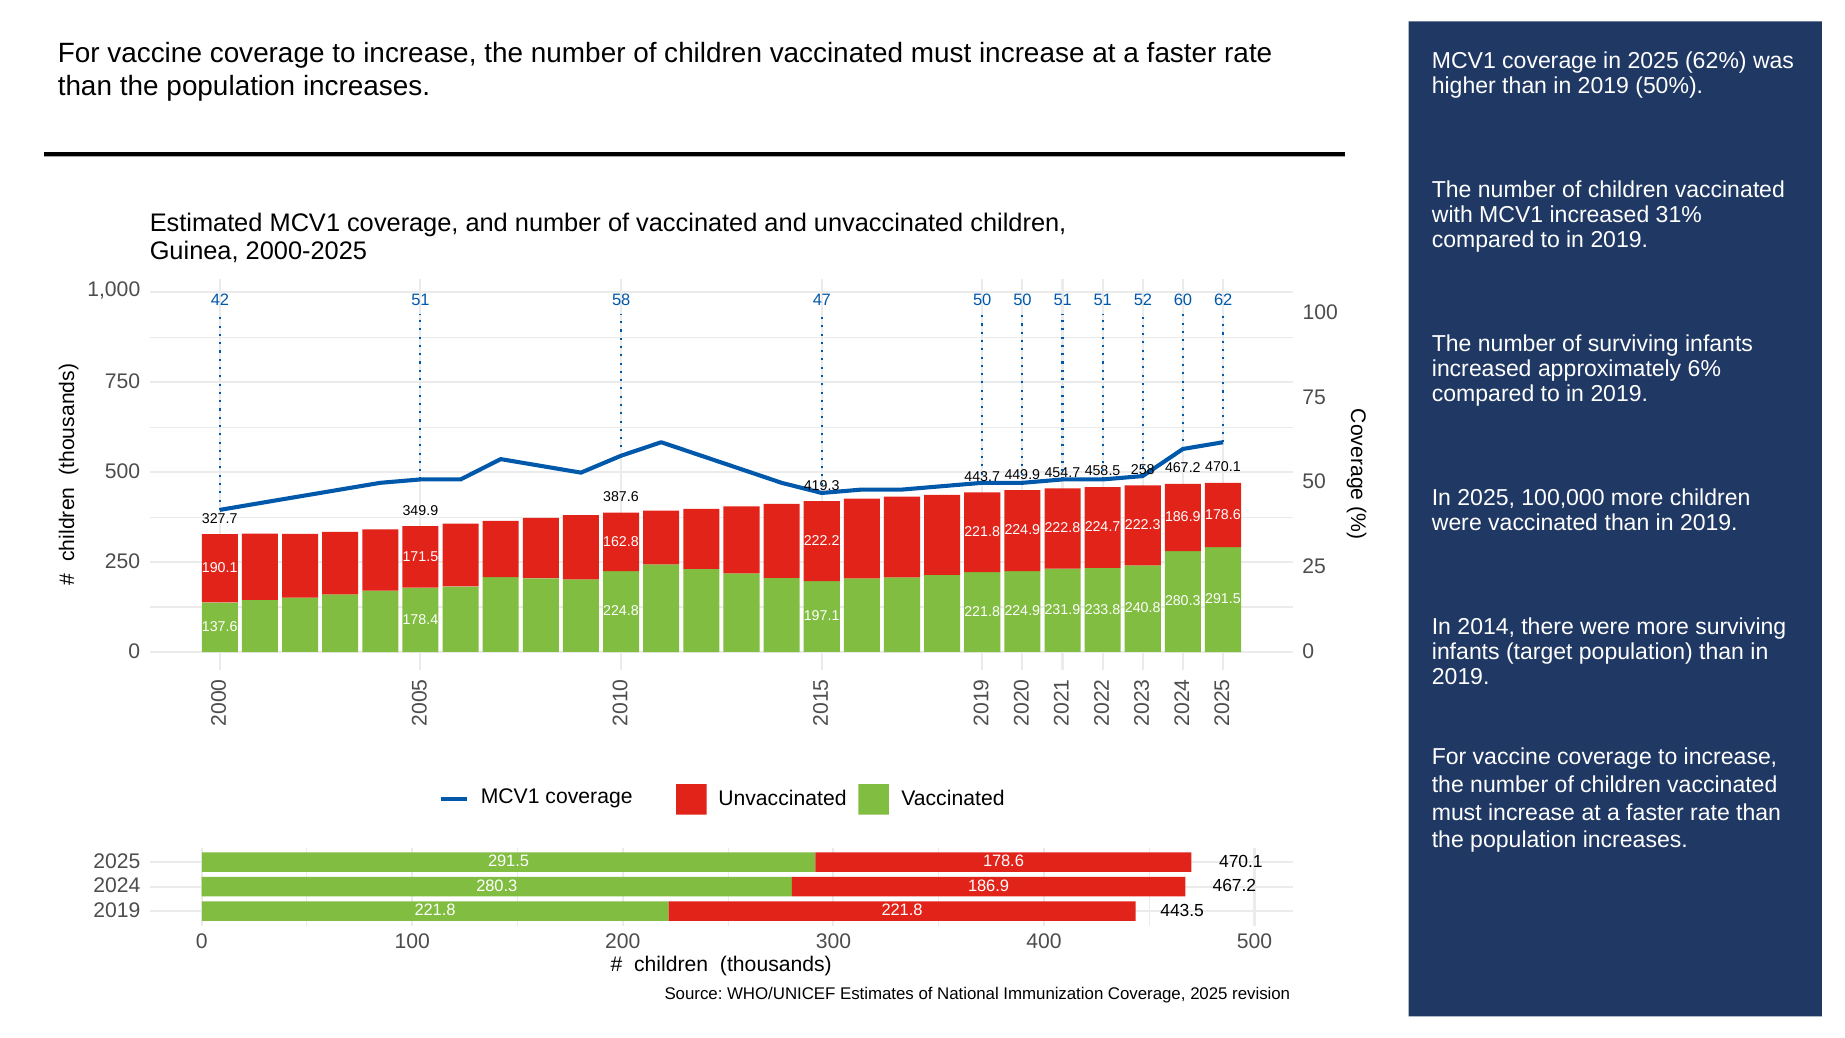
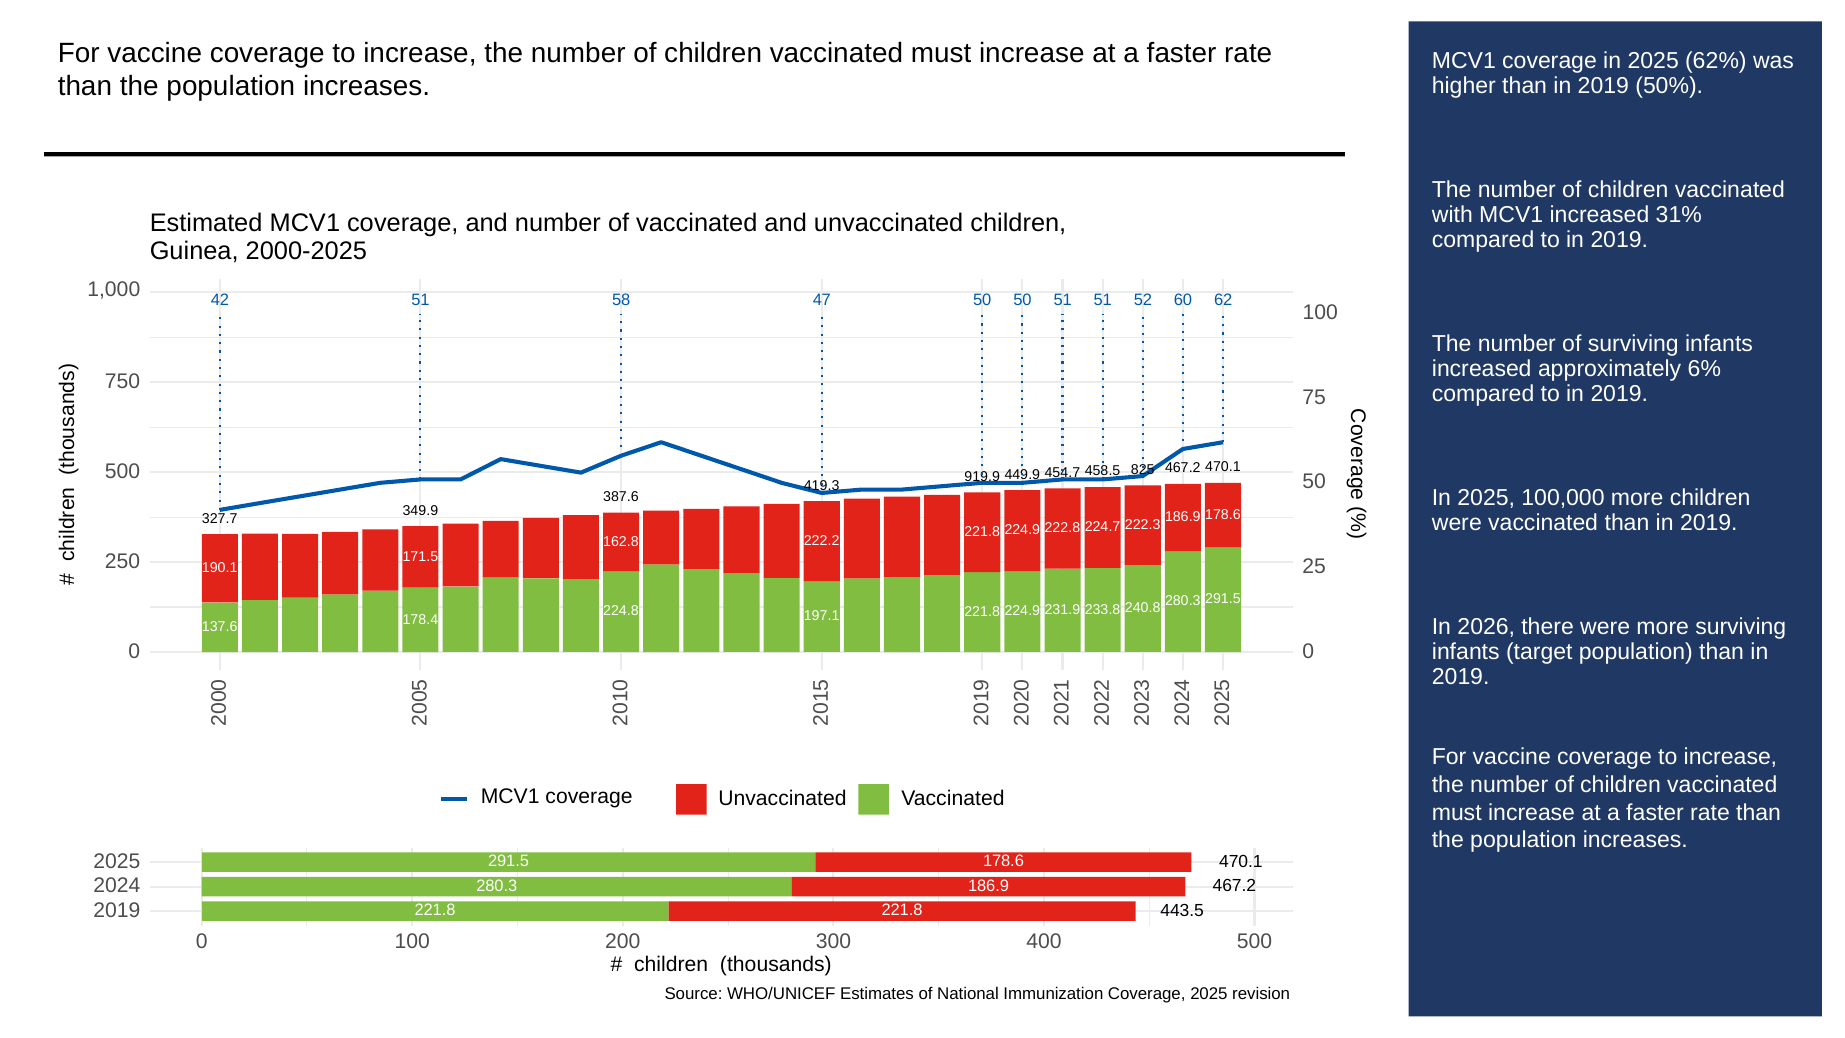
443.7: 443.7 -> 919.9 (982, 477)
258: 258 -> 825 (1143, 470)
2014: 2014 -> 2026 (1486, 627)
